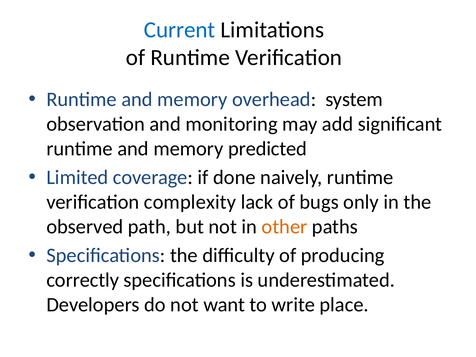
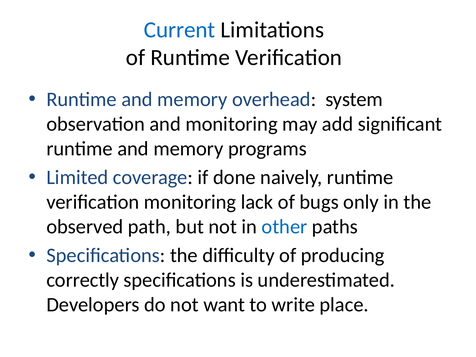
predicted: predicted -> programs (267, 149)
verification complexity: complexity -> monitoring (190, 202)
other colour: orange -> blue (284, 227)
